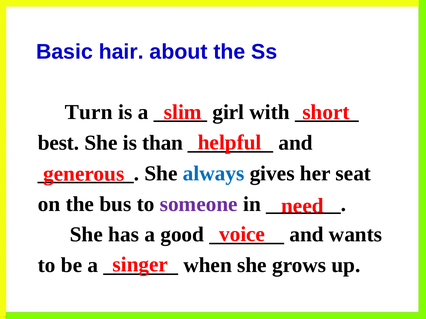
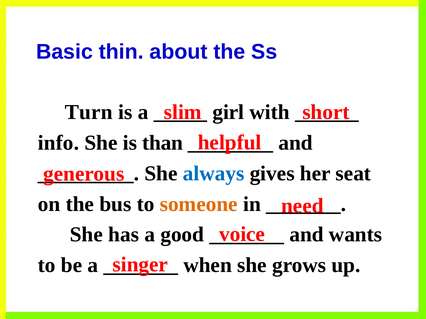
hair: hair -> thin (121, 52)
best: best -> info (58, 143)
someone colour: purple -> orange (199, 204)
